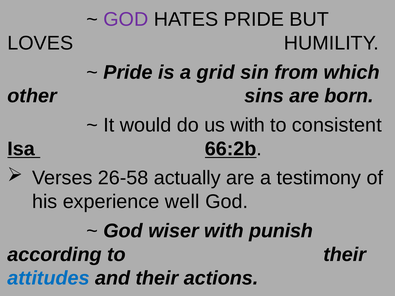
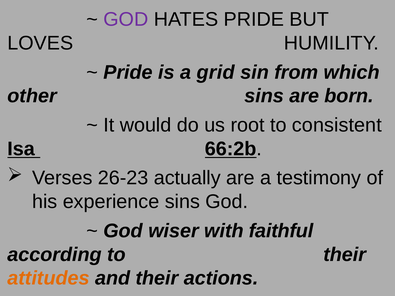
us with: with -> root (248, 125)
26-58: 26-58 -> 26-23 (123, 178)
experience well: well -> sins (182, 202)
punish: punish -> faithful (281, 231)
attitudes colour: blue -> orange (48, 278)
